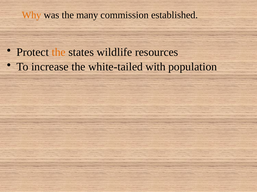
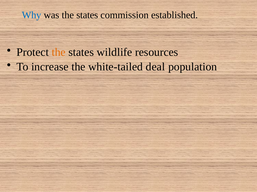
Why colour: orange -> blue (32, 15)
was the many: many -> states (87, 15)
with: with -> deal (155, 67)
